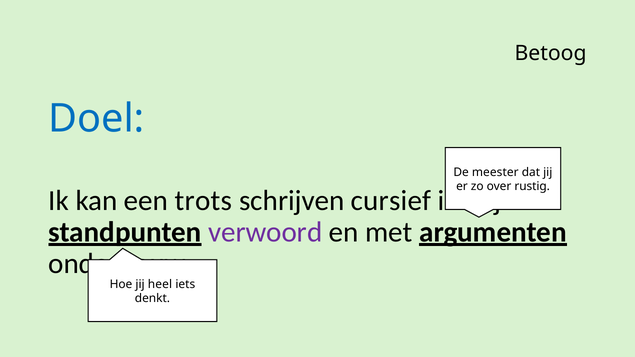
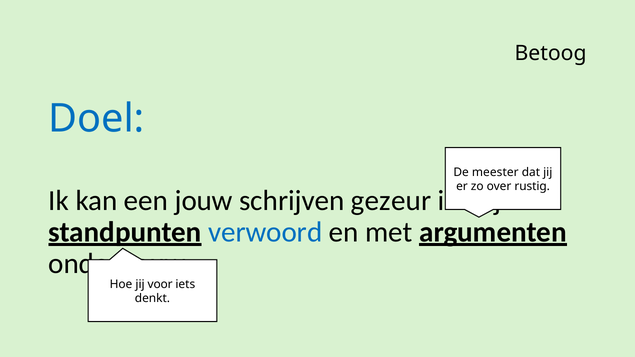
trots: trots -> jouw (204, 201)
cursief: cursief -> gezeur (391, 201)
verwoord colour: purple -> blue (265, 232)
heel: heel -> voor (160, 284)
